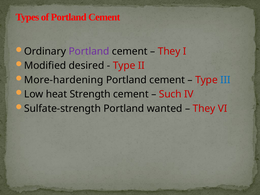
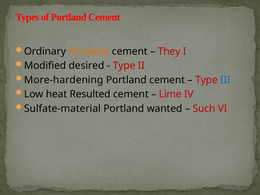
Portland colour: purple -> orange (89, 51)
Strength: Strength -> Resulted (90, 94)
Such: Such -> Lime (170, 94)
Sulfate-strength: Sulfate-strength -> Sulfate-material (62, 108)
They: They -> Such (204, 108)
